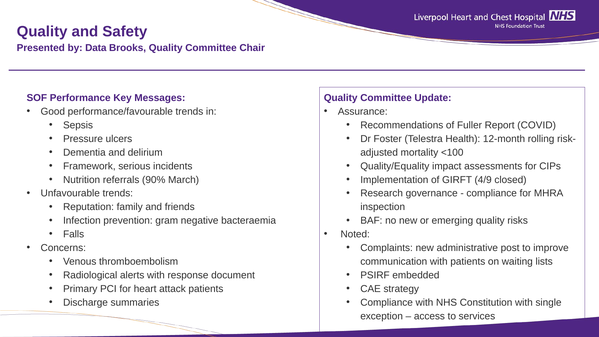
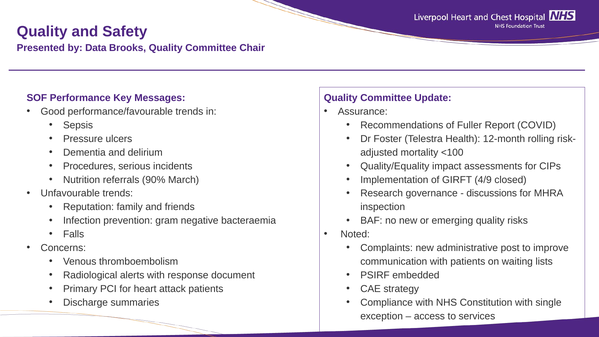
Framework: Framework -> Procedures (89, 166)
compliance: compliance -> discussions (492, 193)
